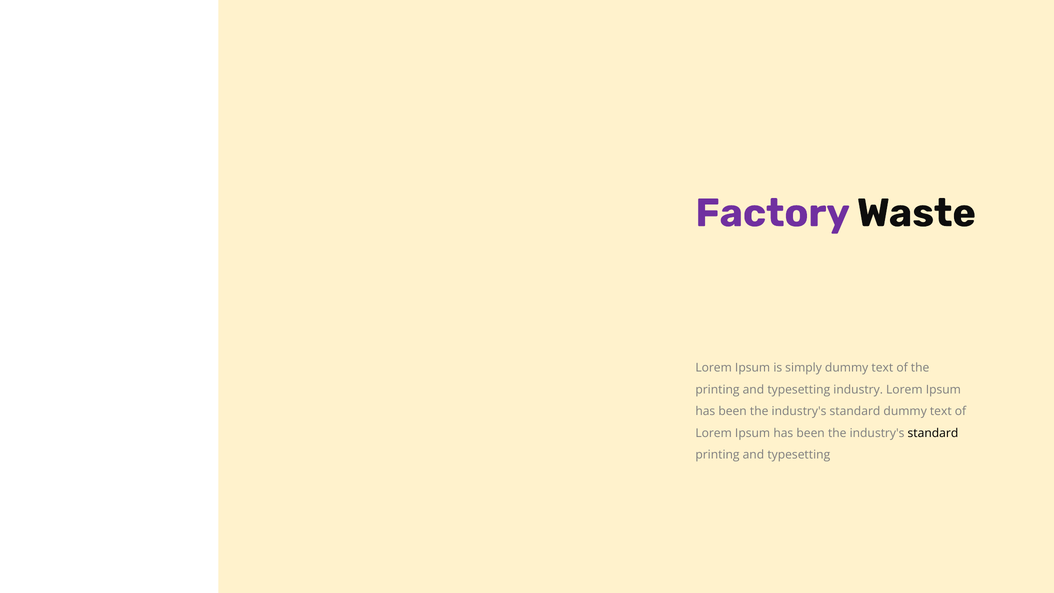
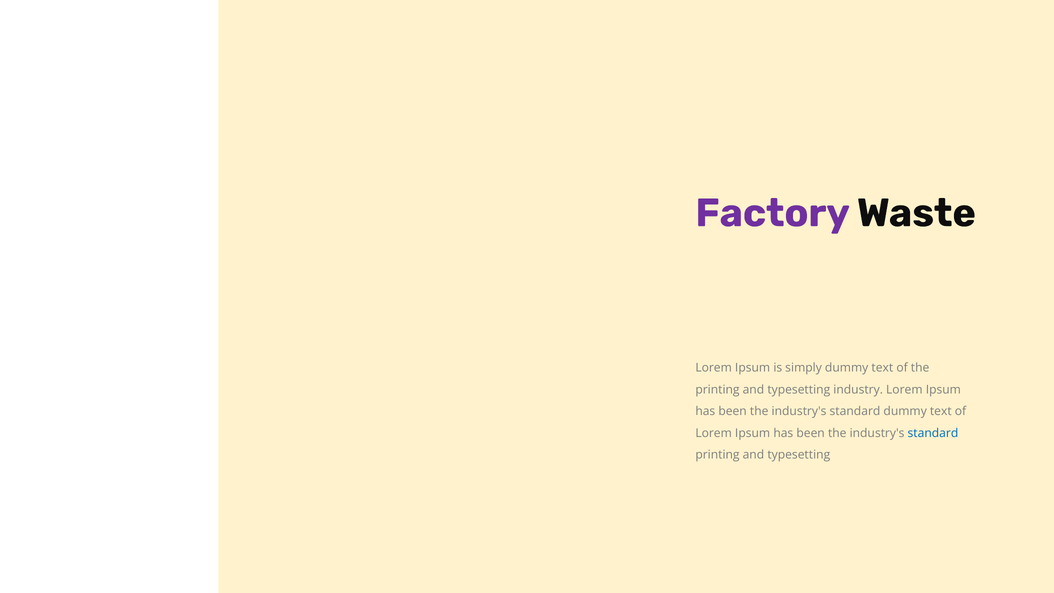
standard colour: black -> blue (933, 433)
